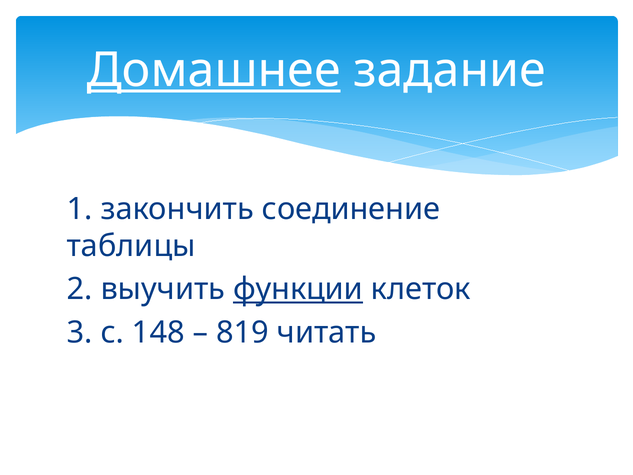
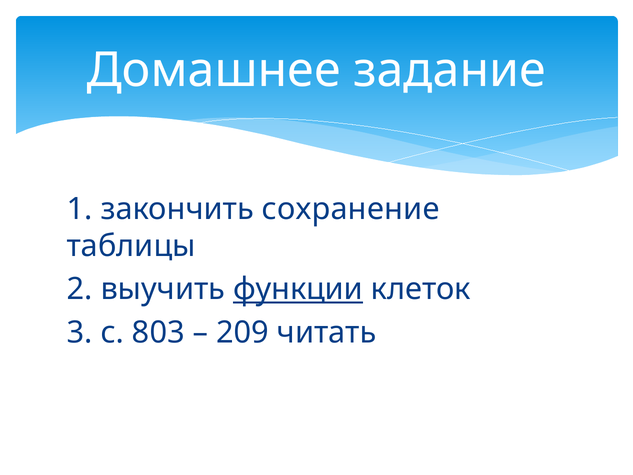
Домашнее underline: present -> none (214, 70)
соединение: соединение -> сохранение (351, 209)
148: 148 -> 803 (158, 332)
819: 819 -> 209 (243, 332)
